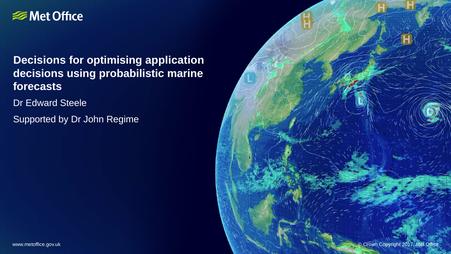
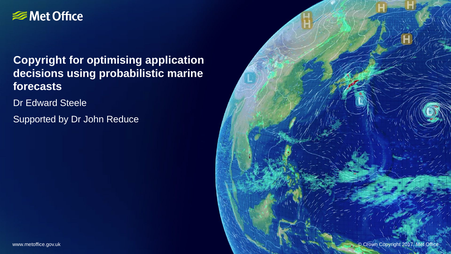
Decisions: Decisions -> Copyright (40, 60)
Regime: Regime -> Reduce (123, 119)
